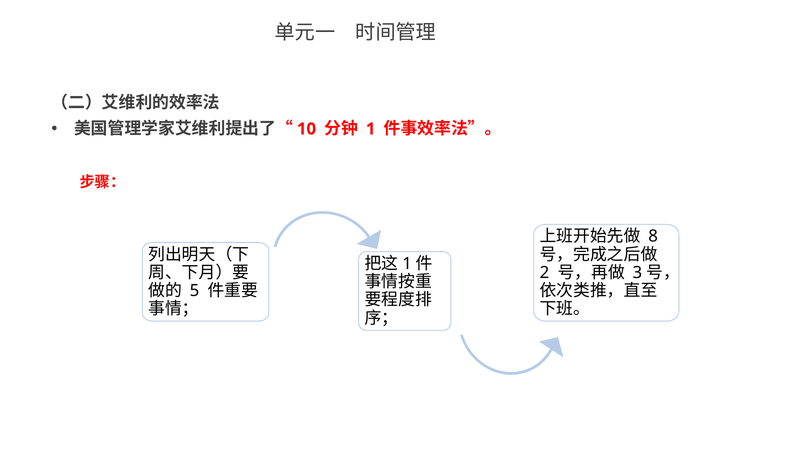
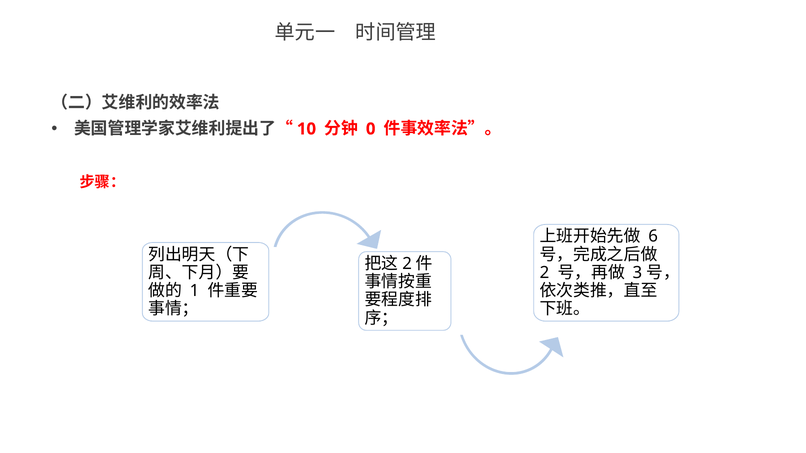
1: 1 -> 0 (371, 129)
8: 8 -> 6 (653, 237)
1: 1 -> 2 (407, 264)
5: 5 -> 1 (195, 291)
